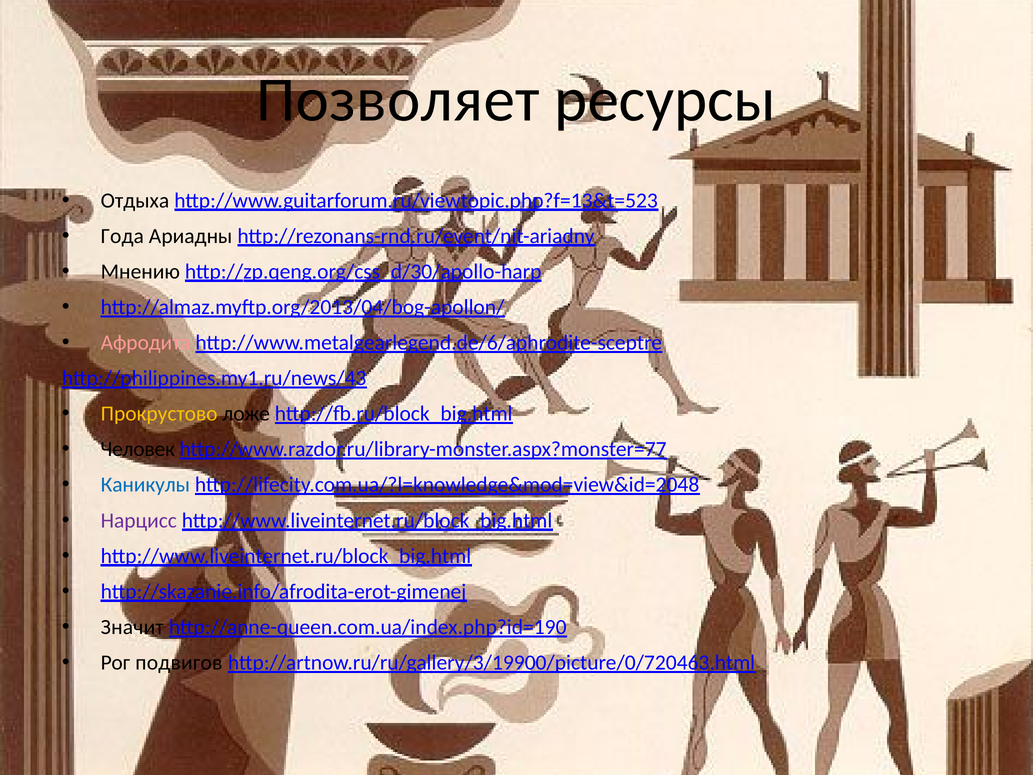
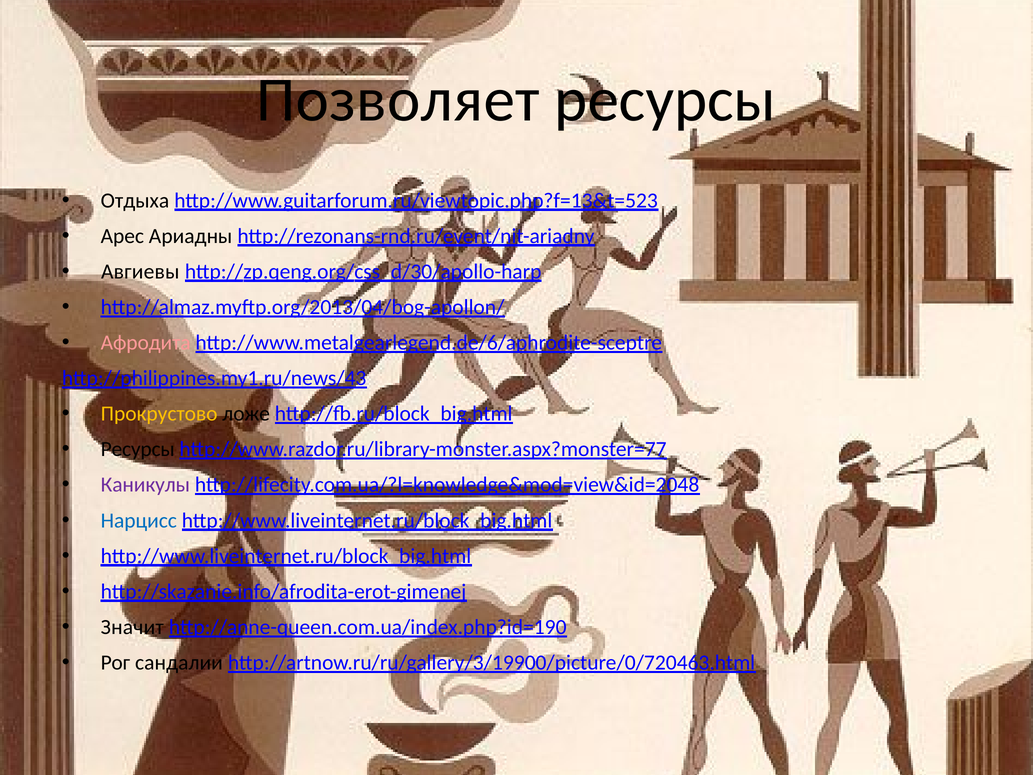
Года: Года -> Арес (122, 236)
Мнению: Мнению -> Авгиевы (140, 271)
Человек: Человек -> Ресурсы (138, 449)
Каникулы colour: blue -> purple (145, 485)
Нарцисс colour: purple -> blue (139, 520)
подвигов: подвигов -> сандалии (179, 662)
